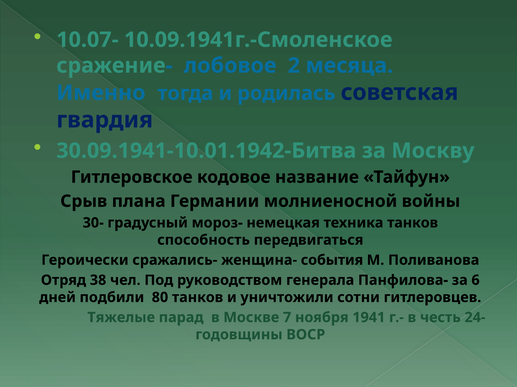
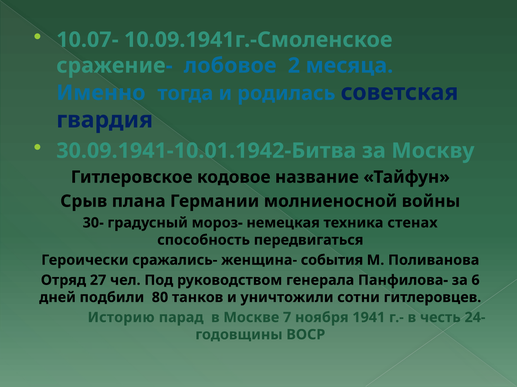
техника танков: танков -> стенах (412, 223)
38: 38 -> 27 (98, 281)
Тяжелые: Тяжелые -> Историю (121, 318)
